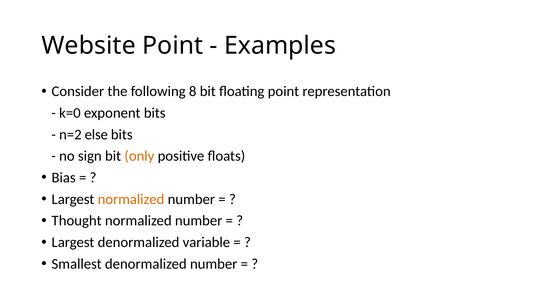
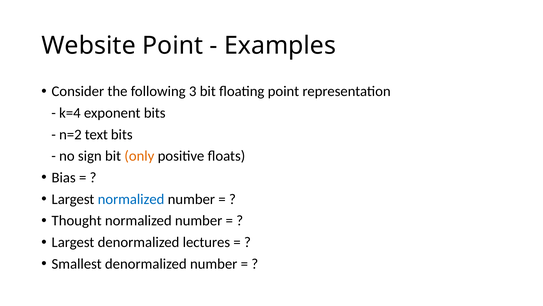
8: 8 -> 3 (193, 91)
k=0: k=0 -> k=4 (70, 113)
else: else -> text (96, 134)
normalized colour: orange -> blue (131, 199)
variable: variable -> lectures (206, 242)
